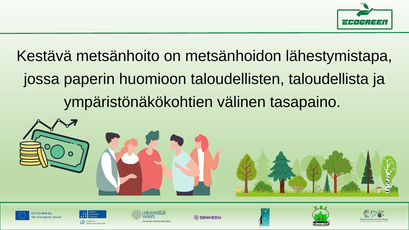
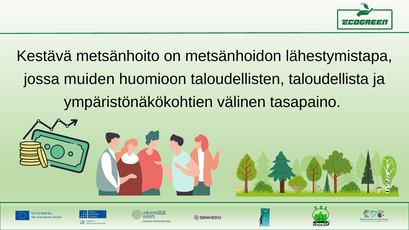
paperin: paperin -> muiden (89, 79)
